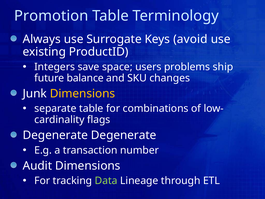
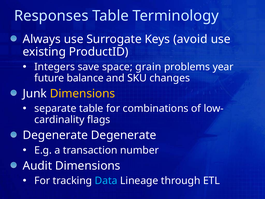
Promotion: Promotion -> Responses (51, 16)
users: users -> grain (148, 67)
ship: ship -> year (223, 67)
Data colour: light green -> light blue (106, 181)
